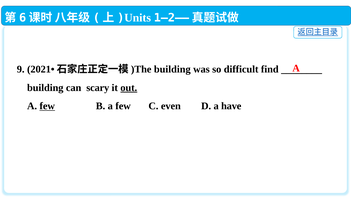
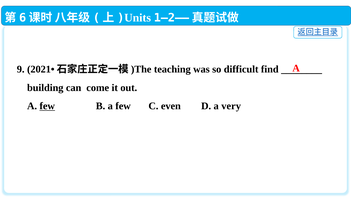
building: building -> teaching (172, 69)
scary: scary -> come (98, 88)
out underline: present -> none (129, 88)
have: have -> very (231, 106)
